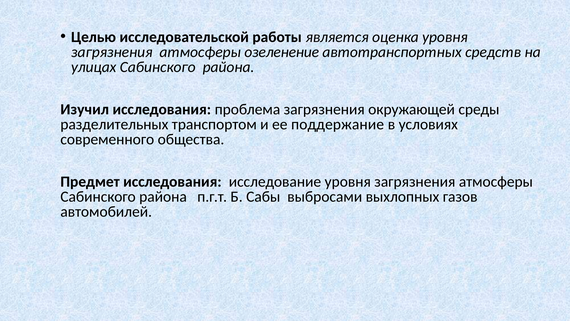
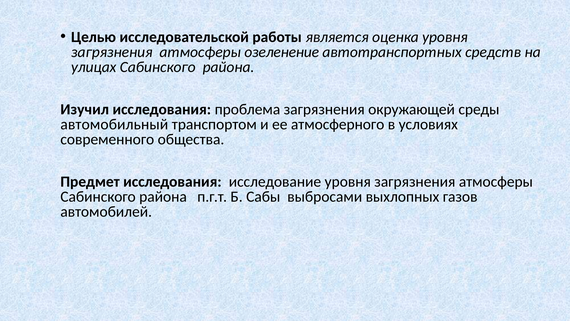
разделительных: разделительных -> автомобильный (114, 124)
поддержание: поддержание -> атмосферного (338, 124)
